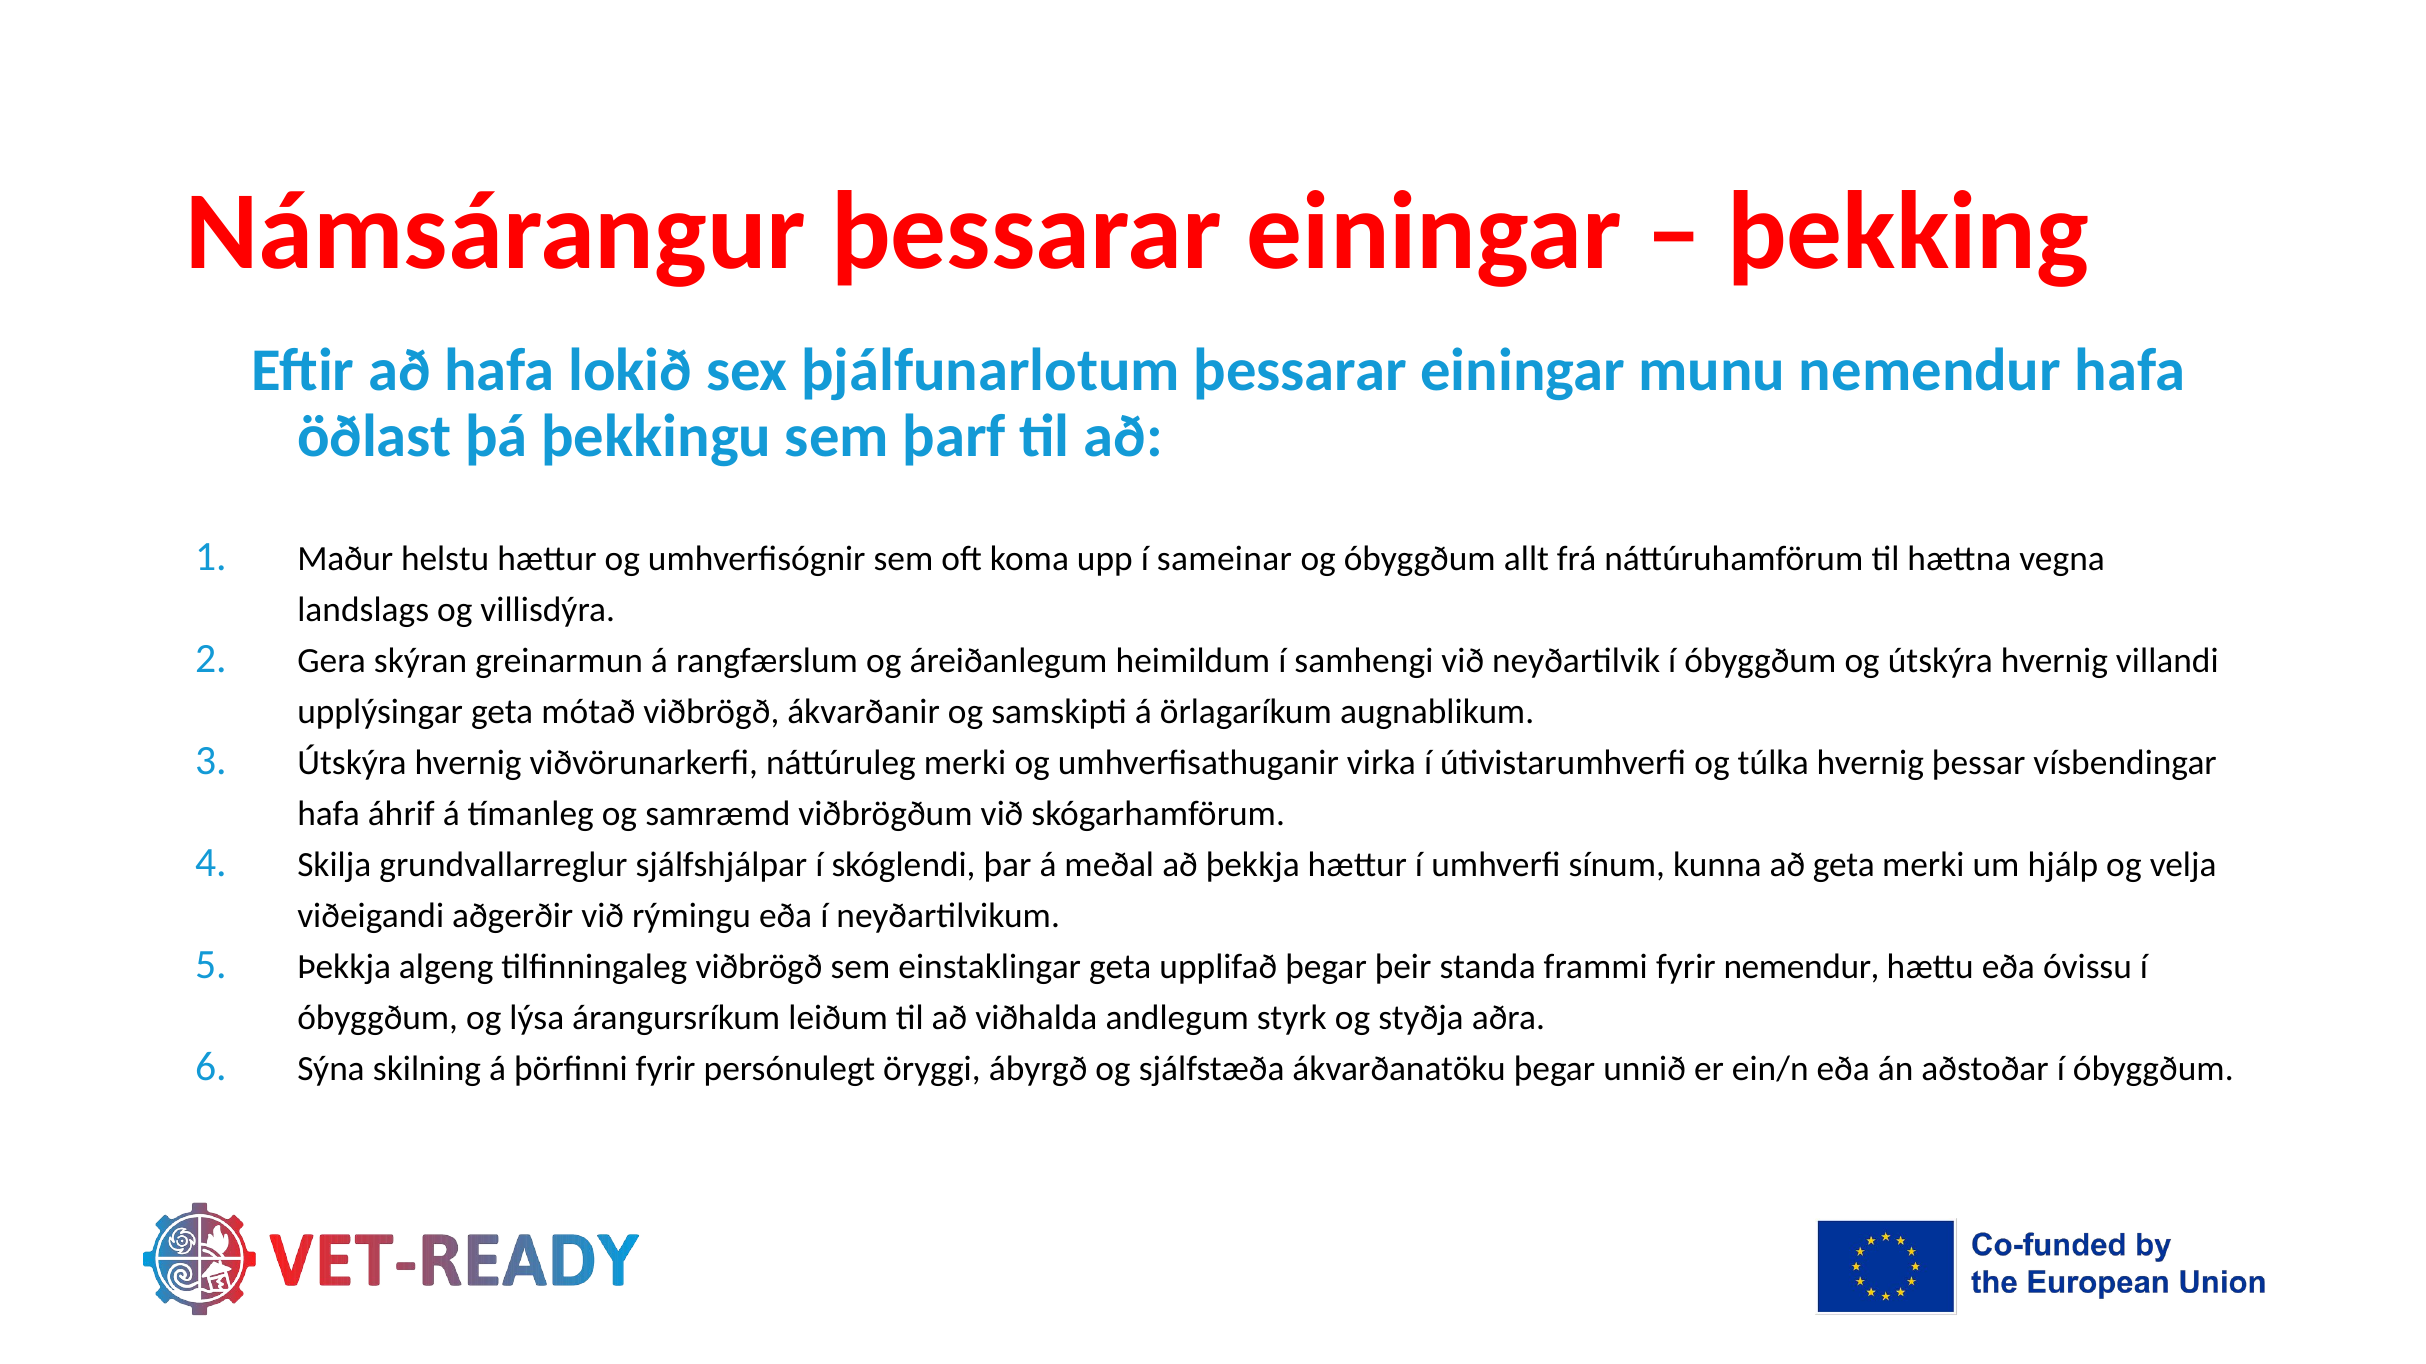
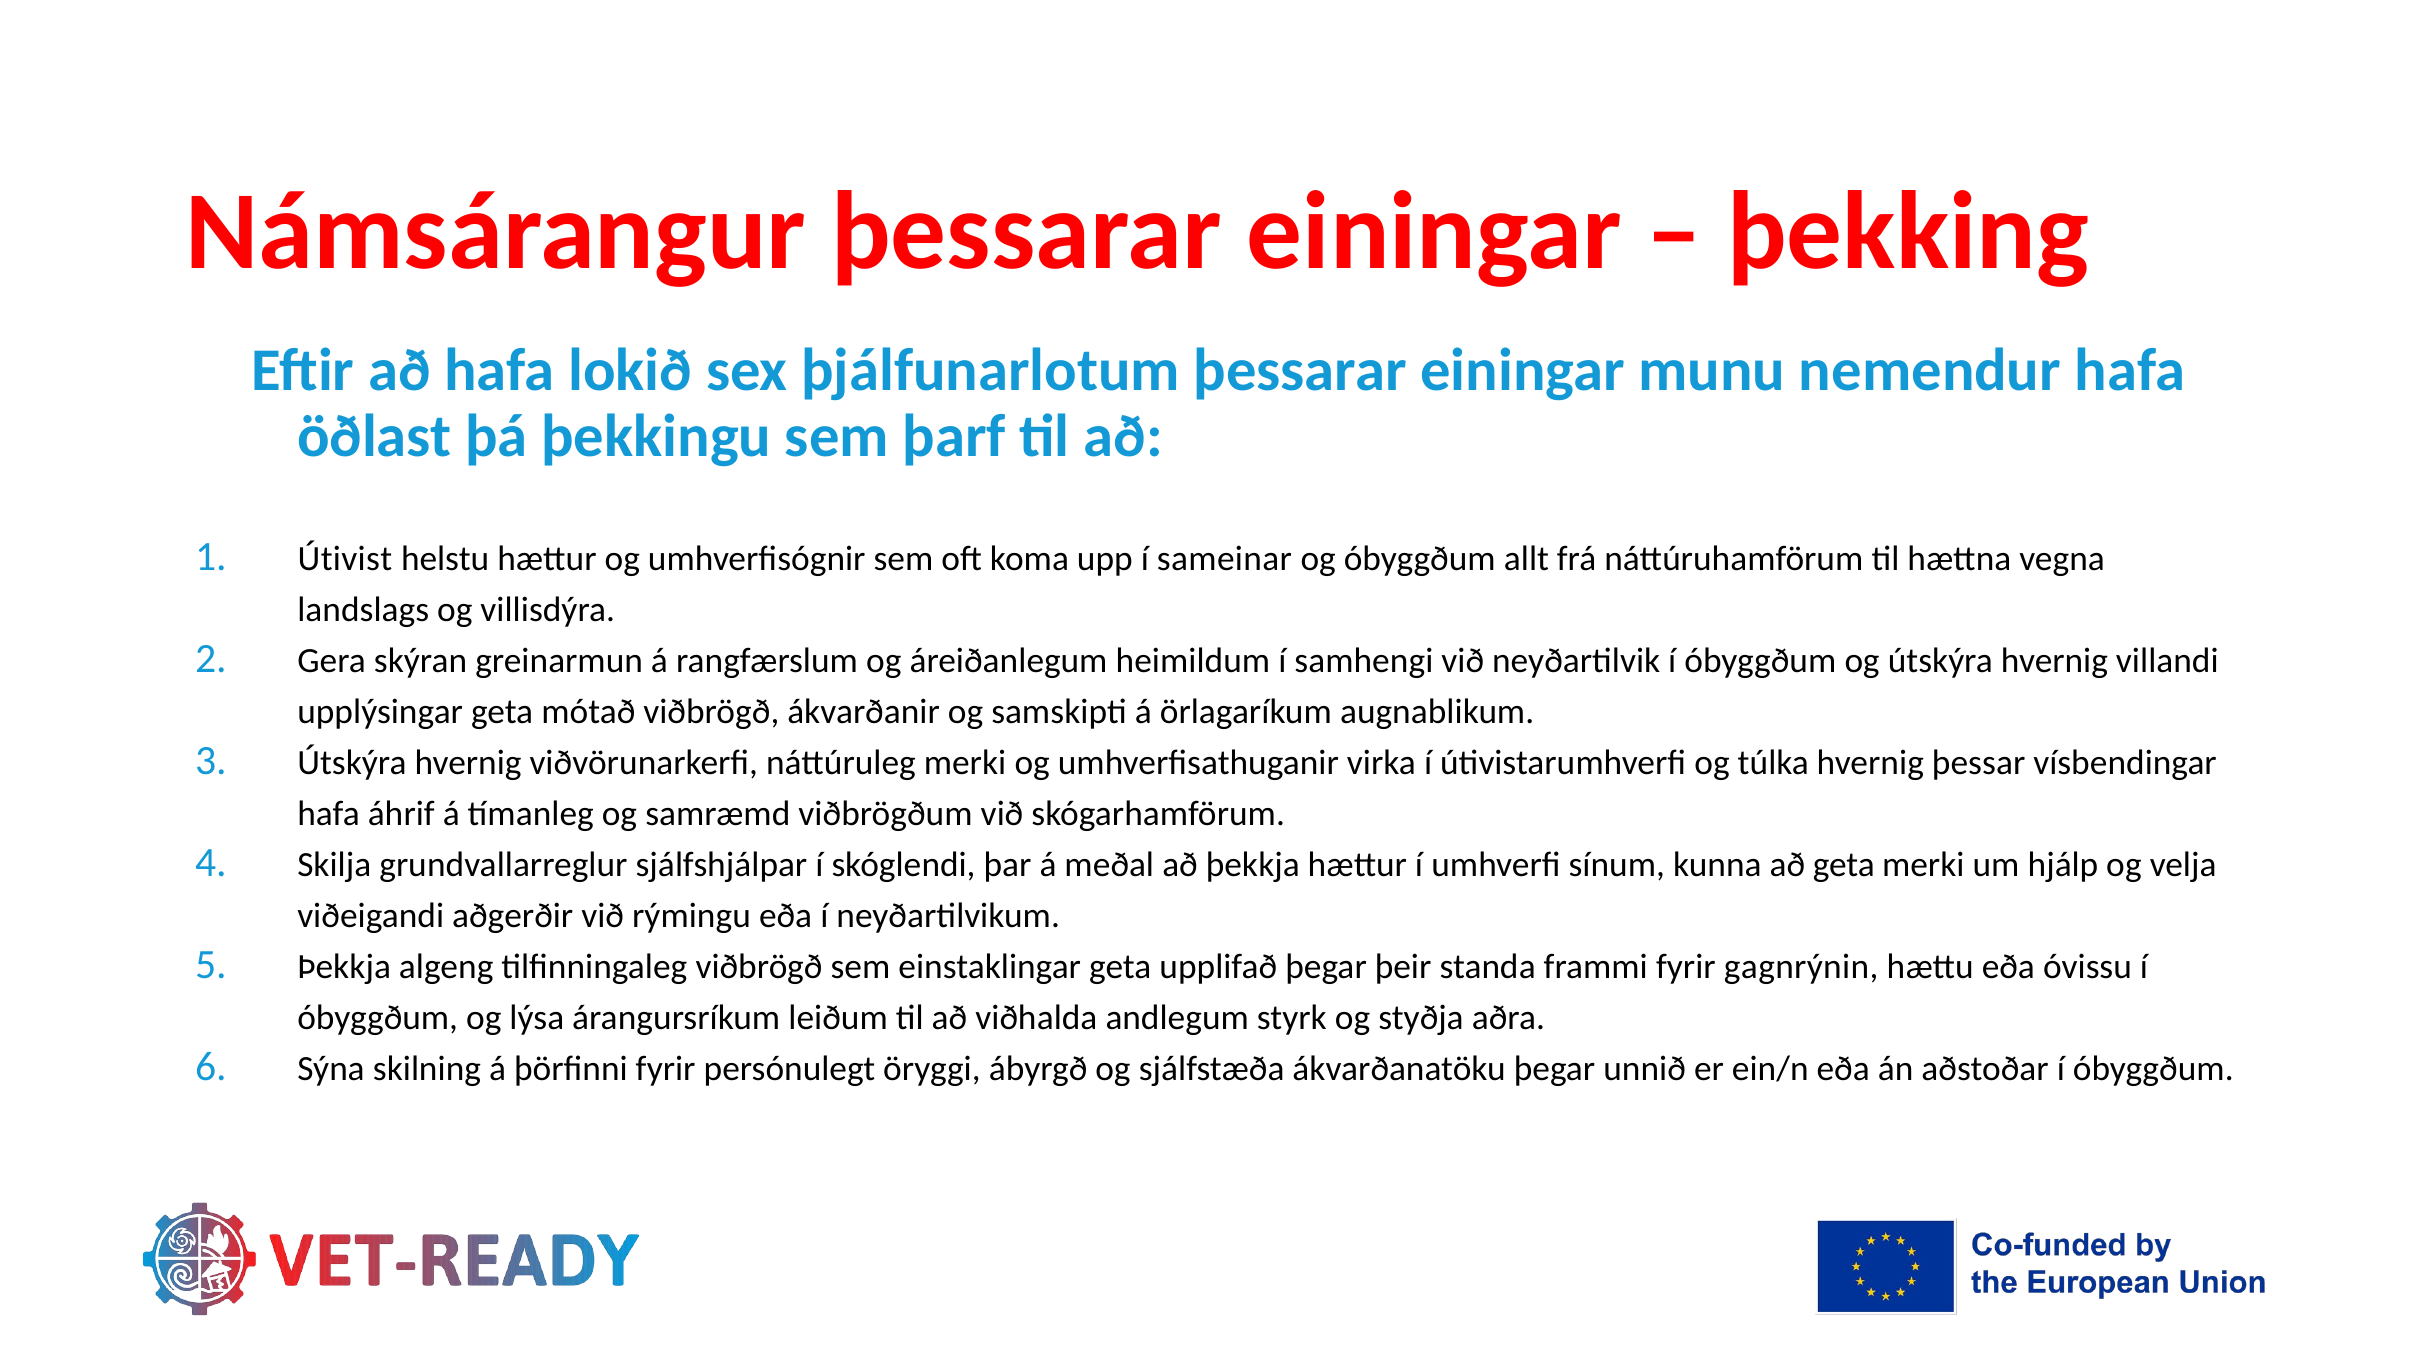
Maður: Maður -> Útivist (345, 559)
fyrir nemendur: nemendur -> gagnrýnin (1801, 967)
